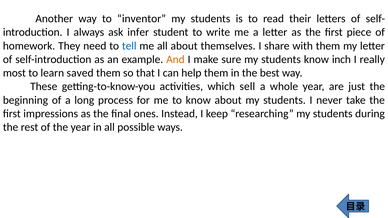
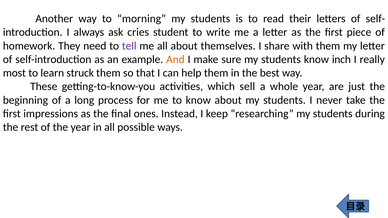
inventor: inventor -> morning (142, 19)
infer: infer -> cries (138, 32)
tell colour: blue -> purple (129, 46)
saved: saved -> struck (80, 73)
